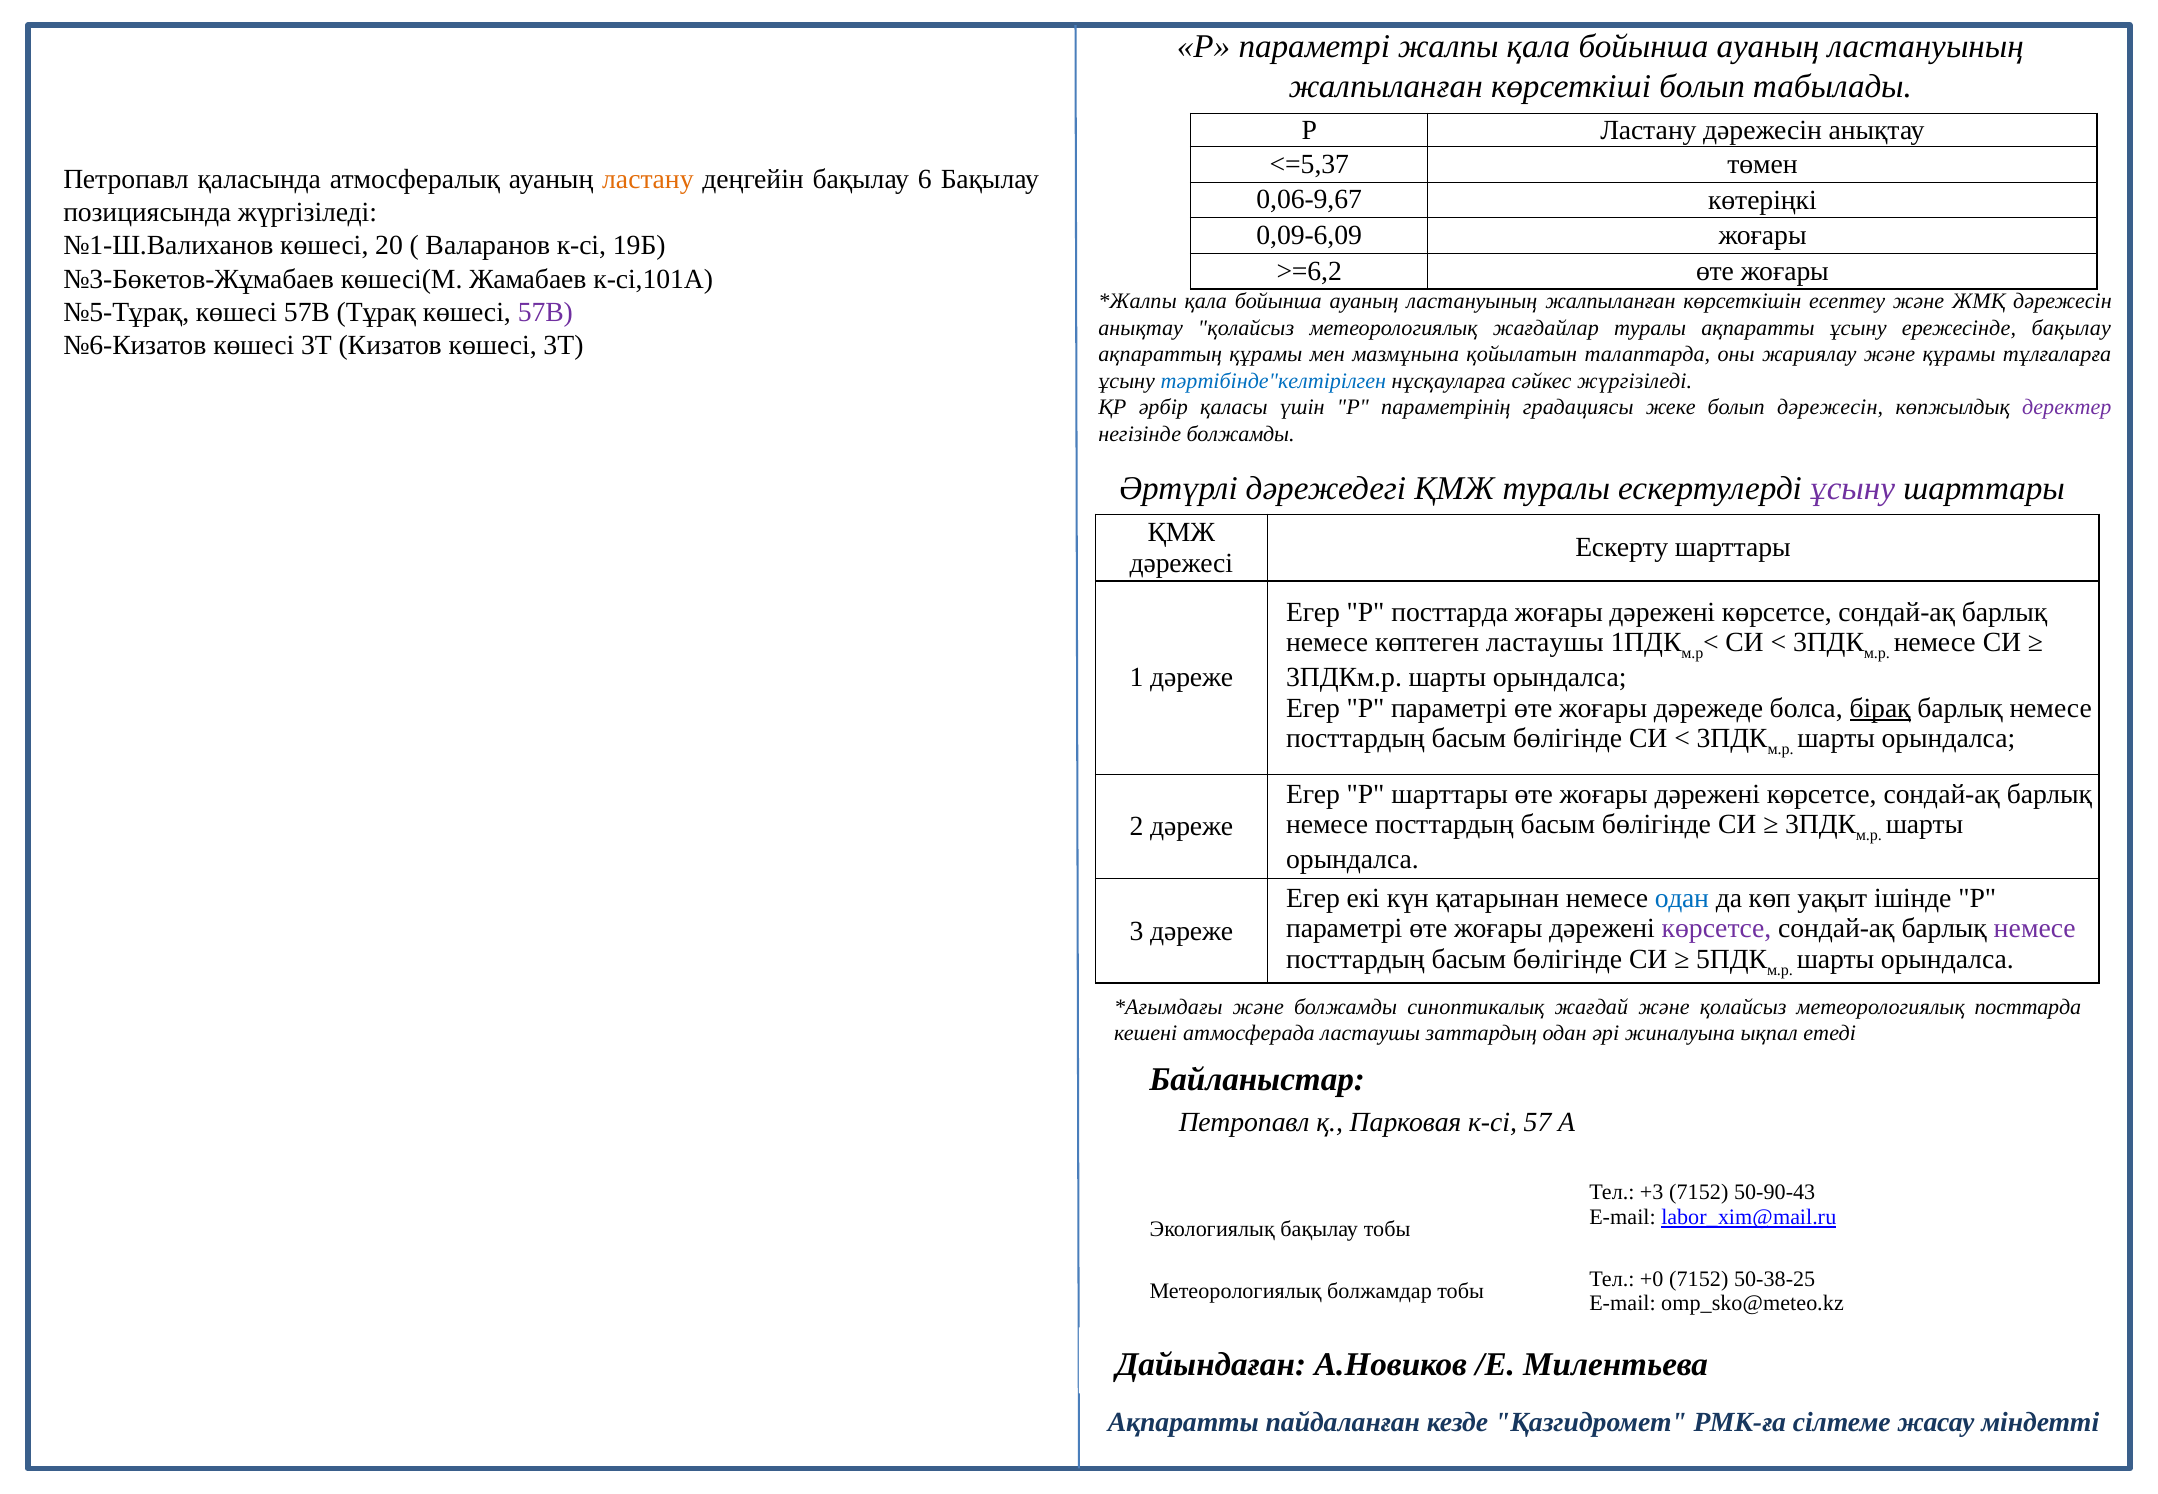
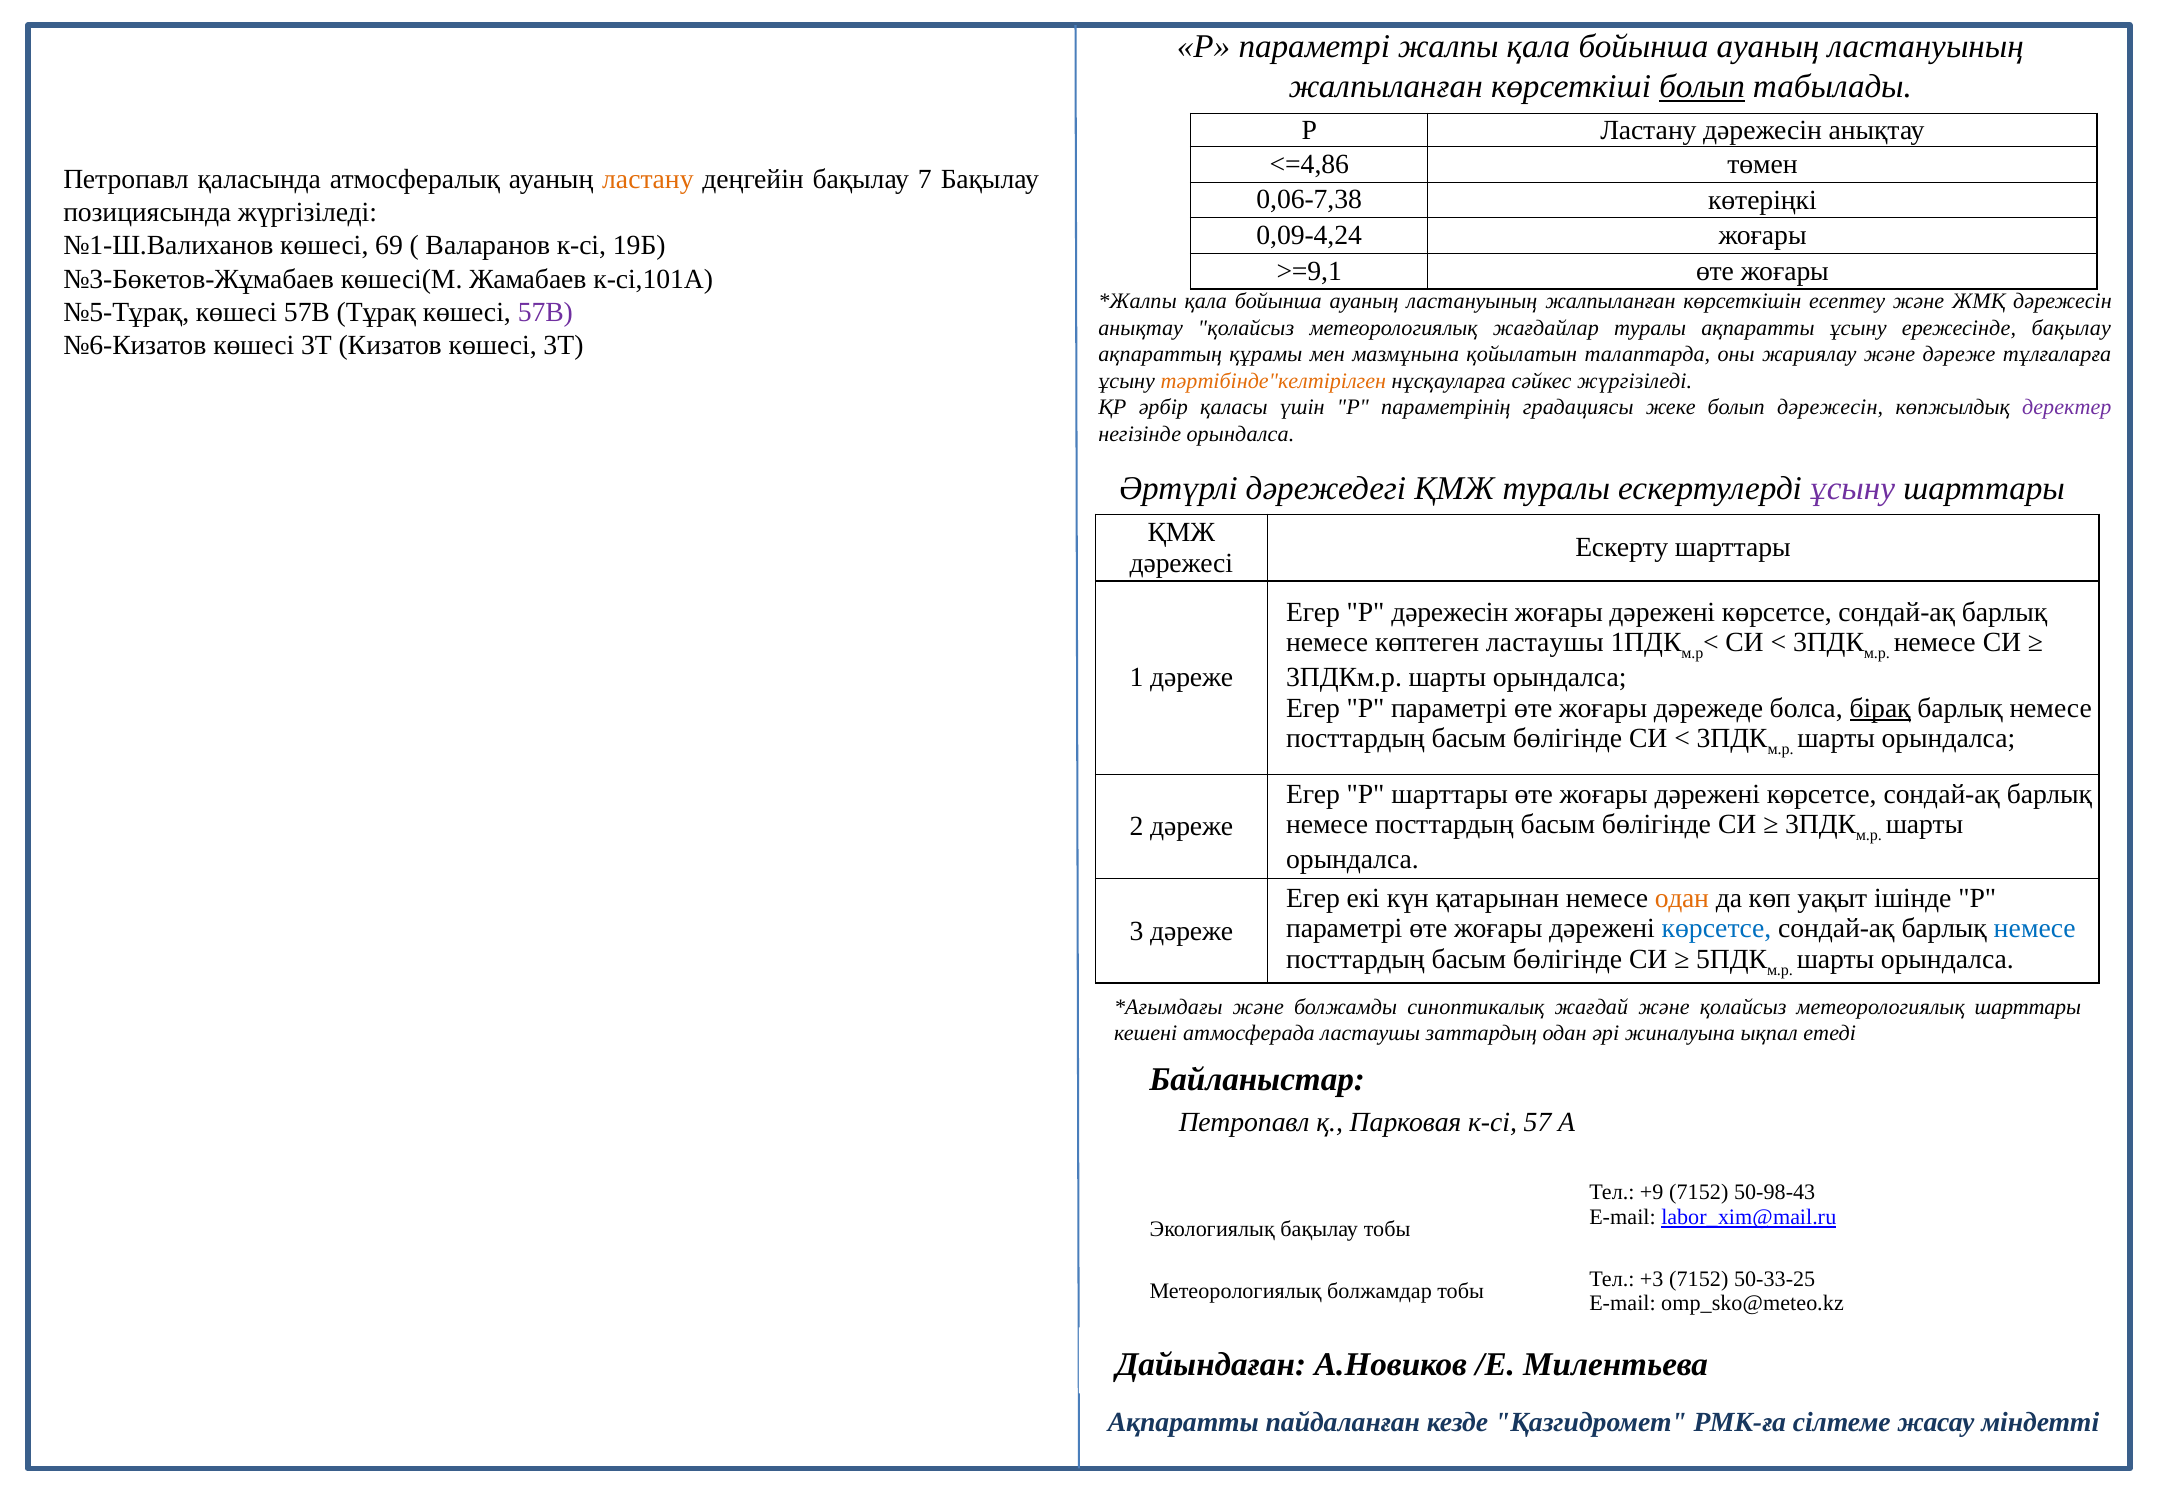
болып underline: none -> present (1702, 86)
<=5,37: <=5,37 -> <=4,86 (1309, 164)
6: 6 -> 7 (925, 179)
0,06-9,67: 0,06-9,67 -> 0,06-7,38 (1309, 200)
0,09-6,09: 0,09-6,09 -> 0,09-4,24 (1309, 235)
20: 20 -> 69 (389, 246)
>=6,2: >=6,2 -> >=9,1 (1309, 271)
және құрамы: құрамы -> дәреже (1959, 354)
тәртібінде"келтірілген colour: blue -> orange (1273, 381)
негізінде болжамды: болжамды -> орындалса (1240, 434)
Р посттарда: посттарда -> дәрежесін (1450, 612)
одан colour: blue -> orange (1682, 898)
көрсетсе colour: purple -> blue (1716, 929)
немесе colour: purple -> blue (2035, 929)
метеорологиялық посттарда: посттарда -> шарттары (2028, 1007)
+3: +3 -> +9 (1652, 1193)
50-90-43: 50-90-43 -> 50-98-43 (1775, 1193)
+0: +0 -> +3 (1652, 1279)
50-38-25: 50-38-25 -> 50-33-25 (1775, 1279)
